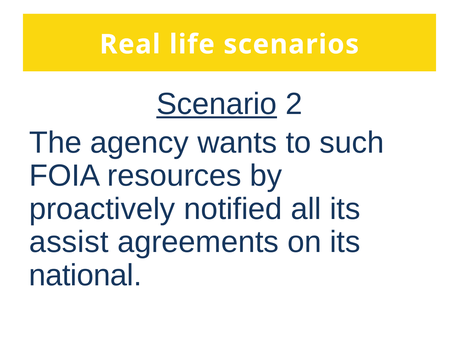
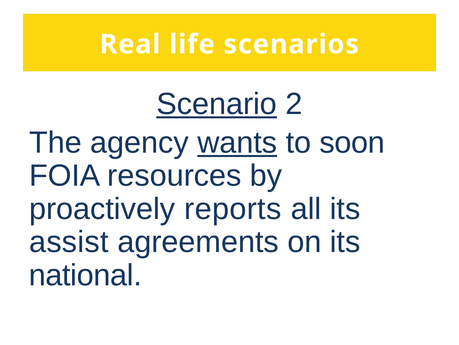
wants underline: none -> present (237, 142)
such: such -> soon (352, 142)
notified: notified -> reports (233, 209)
